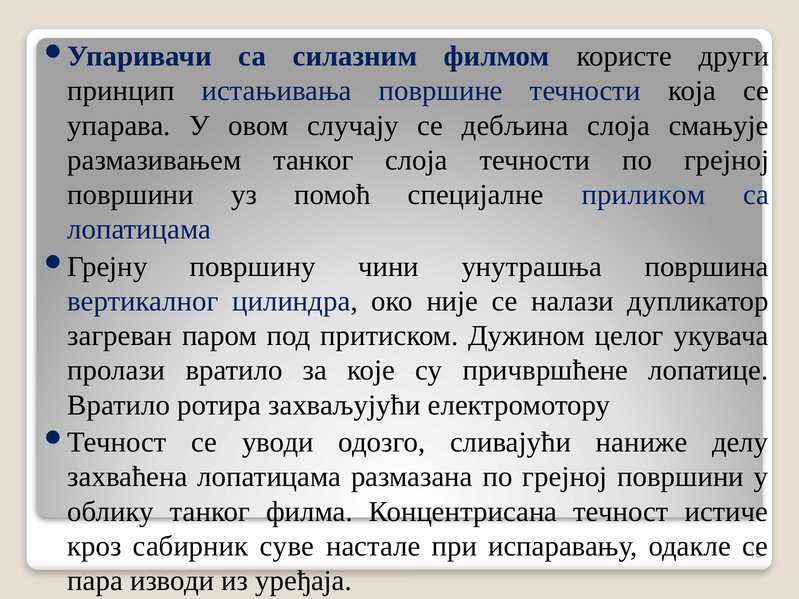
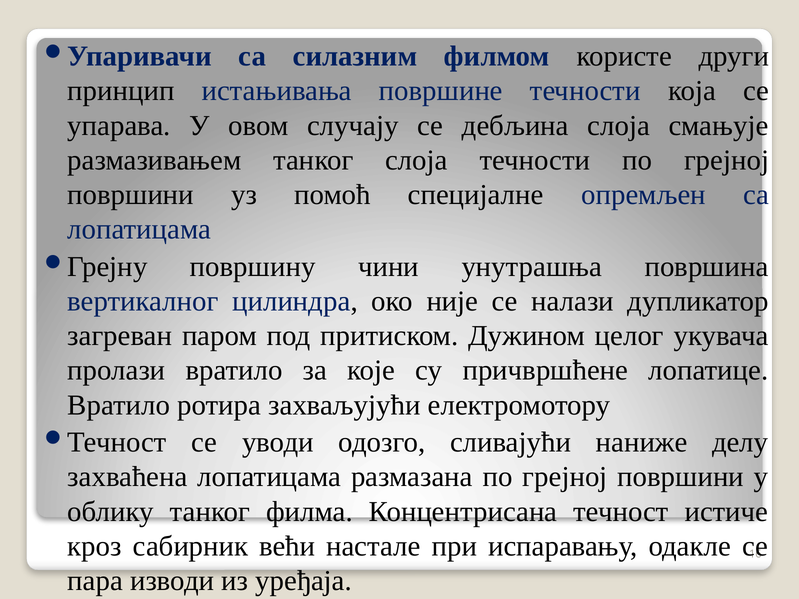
приликом: приликом -> опремљен (644, 195)
суве: суве -> већи (287, 546)
